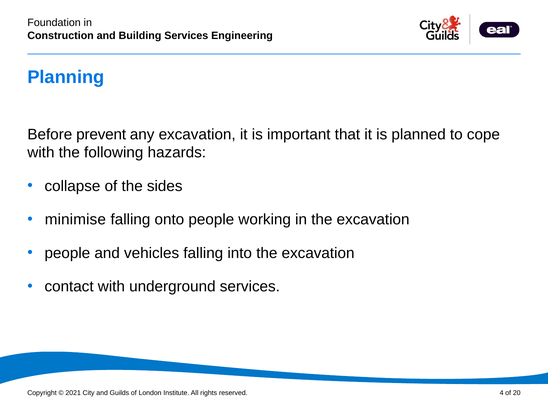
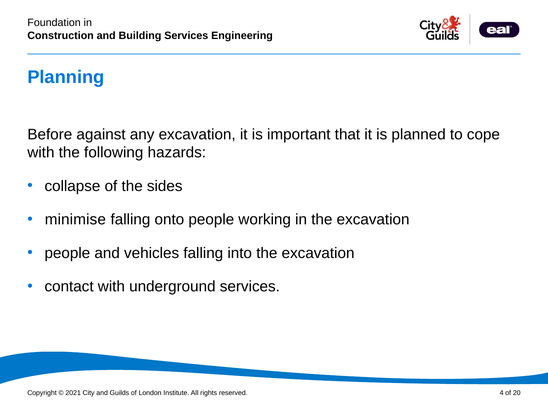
prevent: prevent -> against (101, 134)
